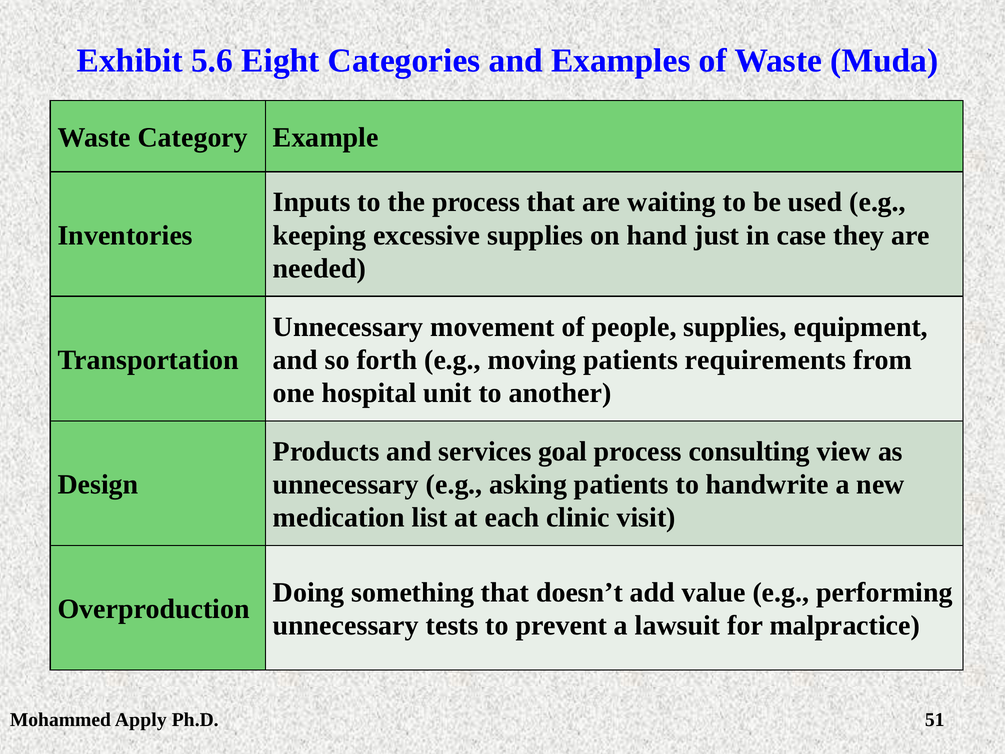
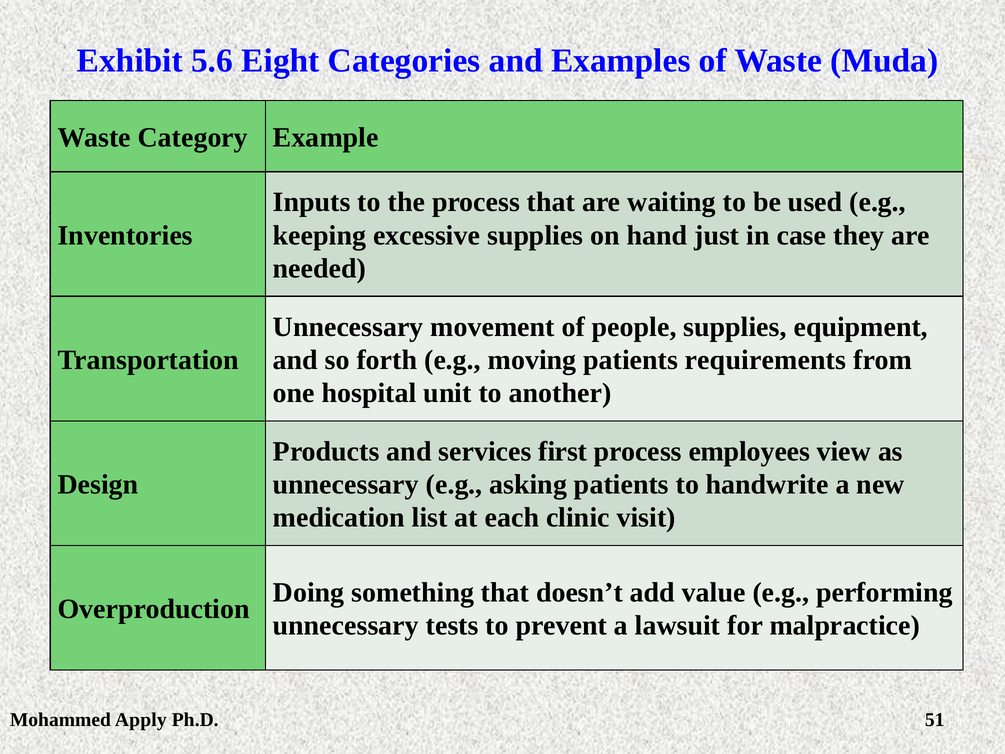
goal: goal -> first (563, 451)
consulting: consulting -> employees (749, 451)
